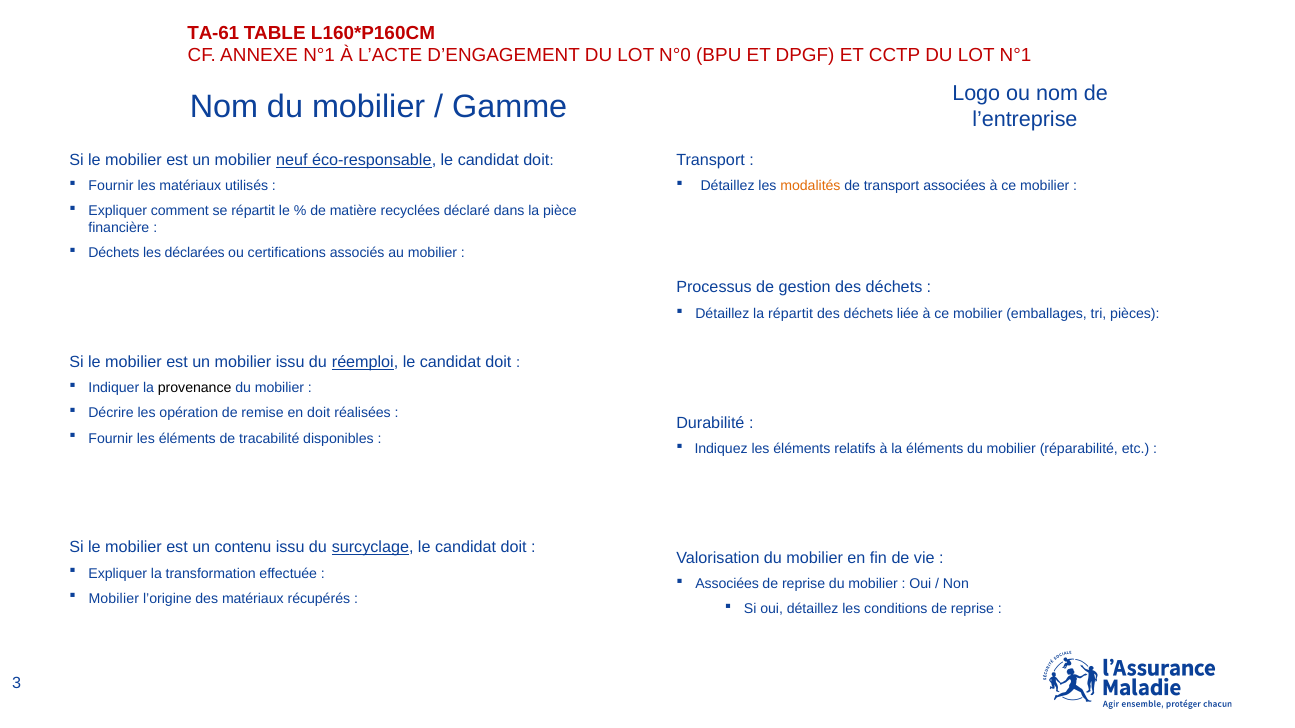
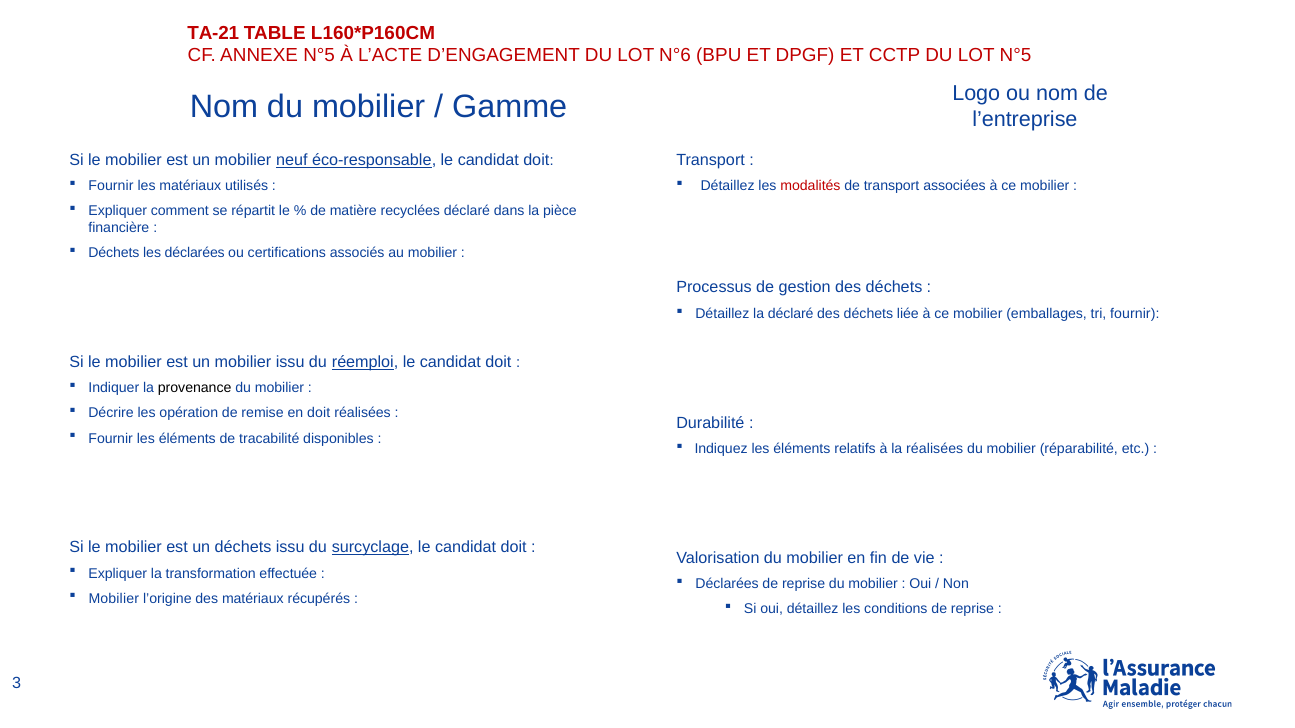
TA-61: TA-61 -> TA-21 (213, 33)
ANNEXE N°1: N°1 -> N°5 (319, 56)
N°0: N°0 -> N°6 (675, 56)
LOT N°1: N°1 -> N°5 (1015, 56)
modalités colour: orange -> red (810, 186)
la répartit: répartit -> déclaré (791, 314)
tri pièces: pièces -> fournir (1135, 314)
la éléments: éléments -> réalisées (935, 449)
un contenu: contenu -> déchets (243, 548)
Associées: Associées -> Déclarées (727, 584)
